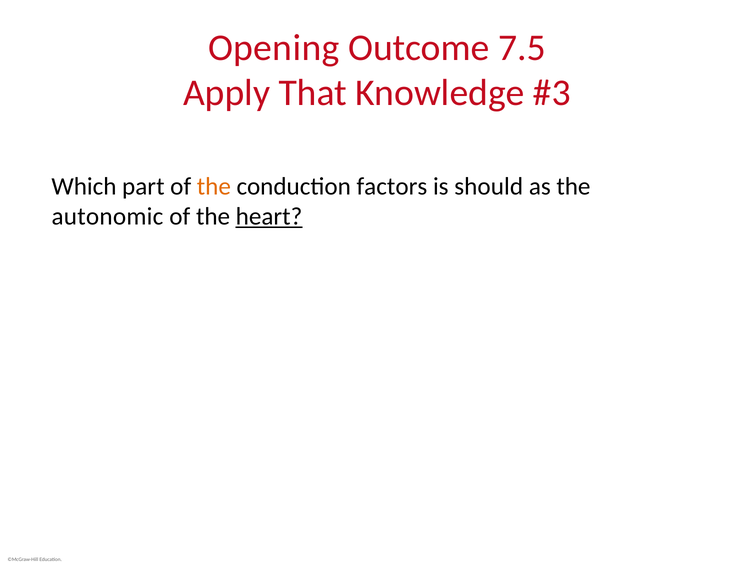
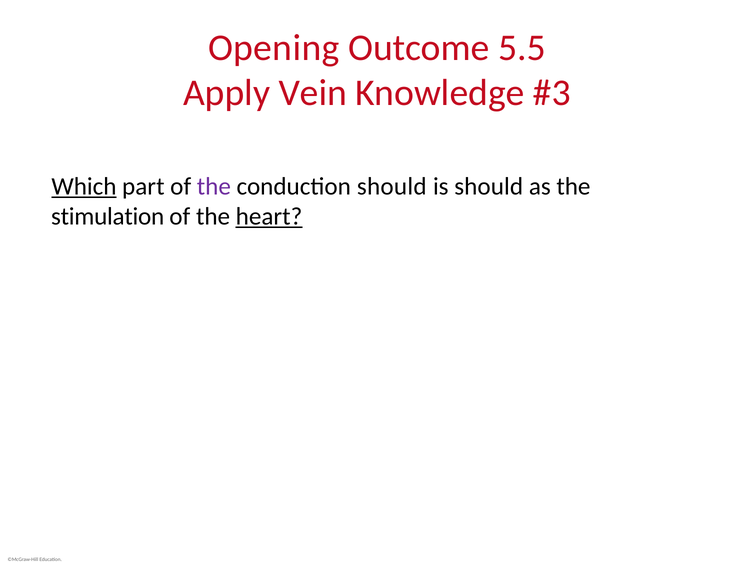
7.5: 7.5 -> 5.5 (522, 48)
That: That -> Vein (313, 93)
Which underline: none -> present (84, 186)
the colour: orange -> purple (214, 186)
conduction factors: factors -> should (392, 186)
autonomic: autonomic -> stimulation (108, 217)
